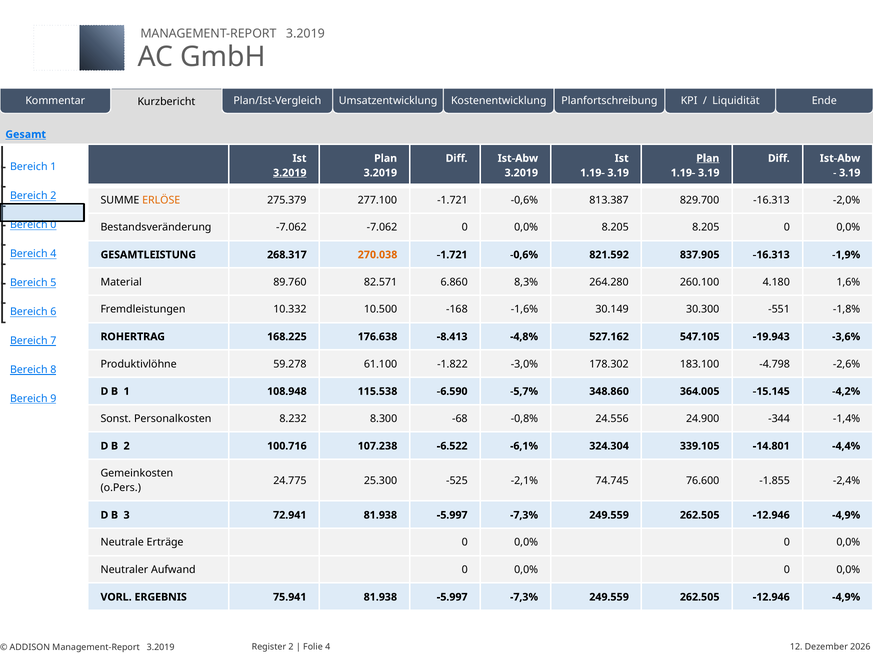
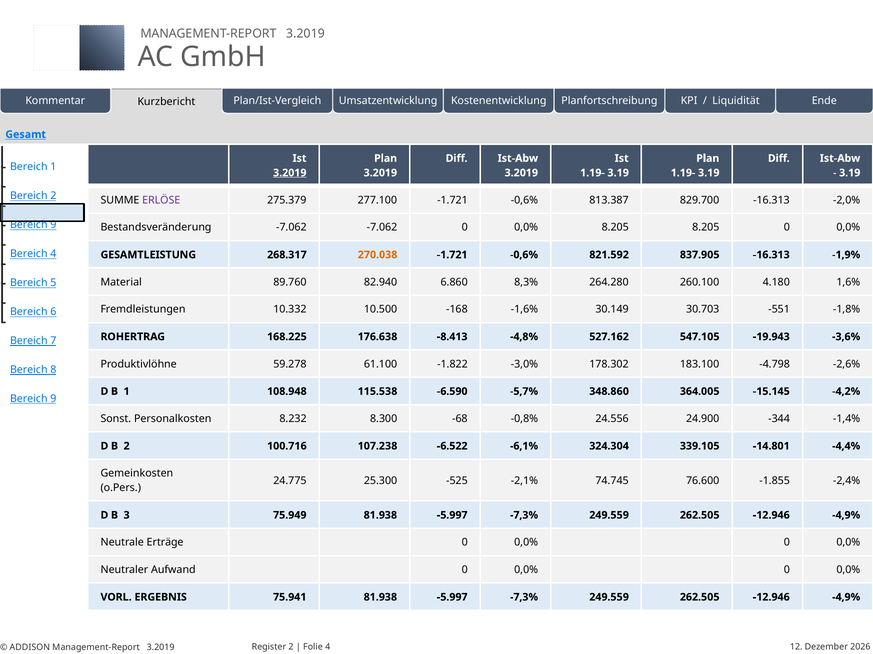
Plan underline: present -> none (708, 158)
ERLÖSE colour: orange -> purple (161, 200)
0: 0 -> 9 (53, 225)
82.571: 82.571 -> 82.940 (381, 282)
30.300: 30.300 -> 30.703 (703, 310)
72.941: 72.941 -> 75.949 (290, 515)
